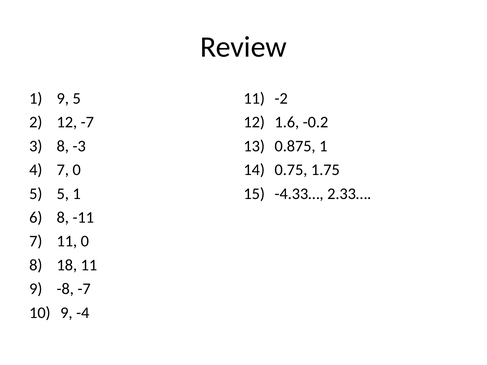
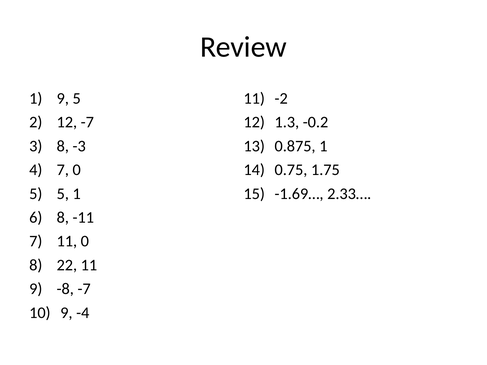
1.6: 1.6 -> 1.3 (287, 122)
-4.33…: -4.33… -> -1.69… (299, 194)
18: 18 -> 22 (67, 265)
